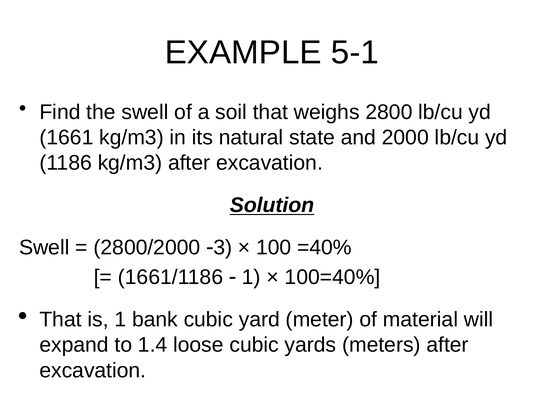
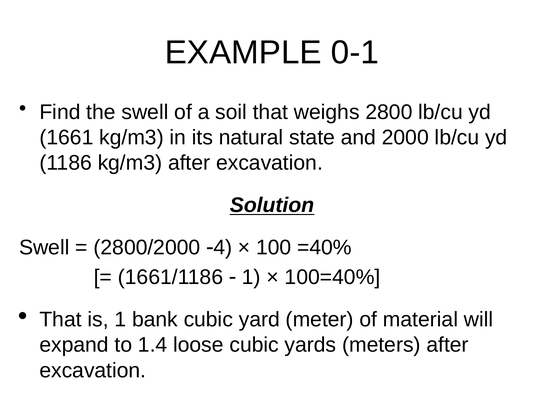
5-1: 5-1 -> 0-1 (355, 53)
3: 3 -> 4 (223, 248)
